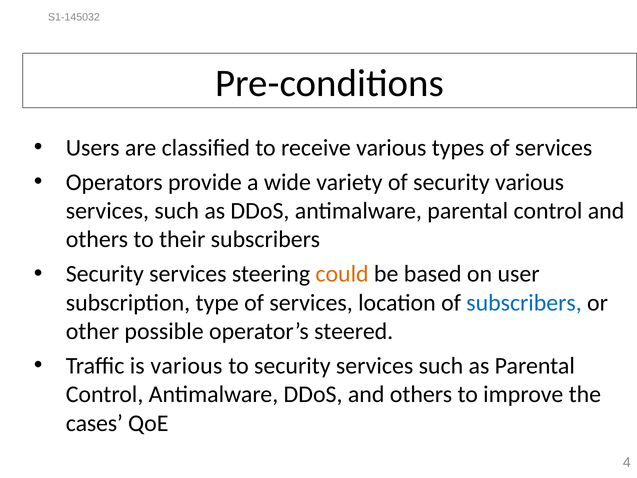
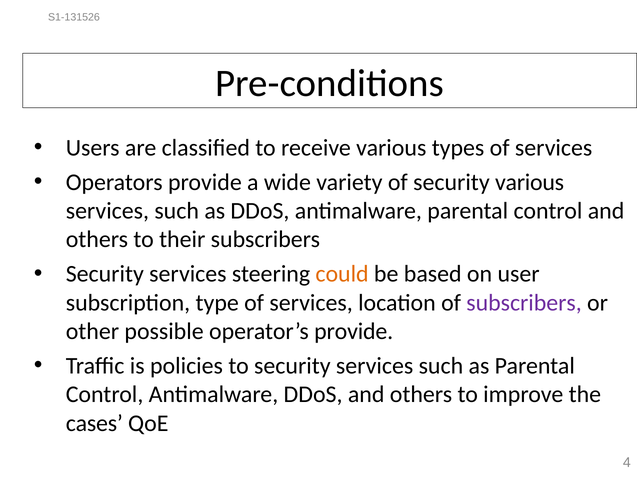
S1-145032: S1-145032 -> S1-131526 (74, 17)
subscribers colour: blue -> purple (524, 303)
operator’s steered: steered -> provide (354, 331)
is various: various -> policies (186, 366)
